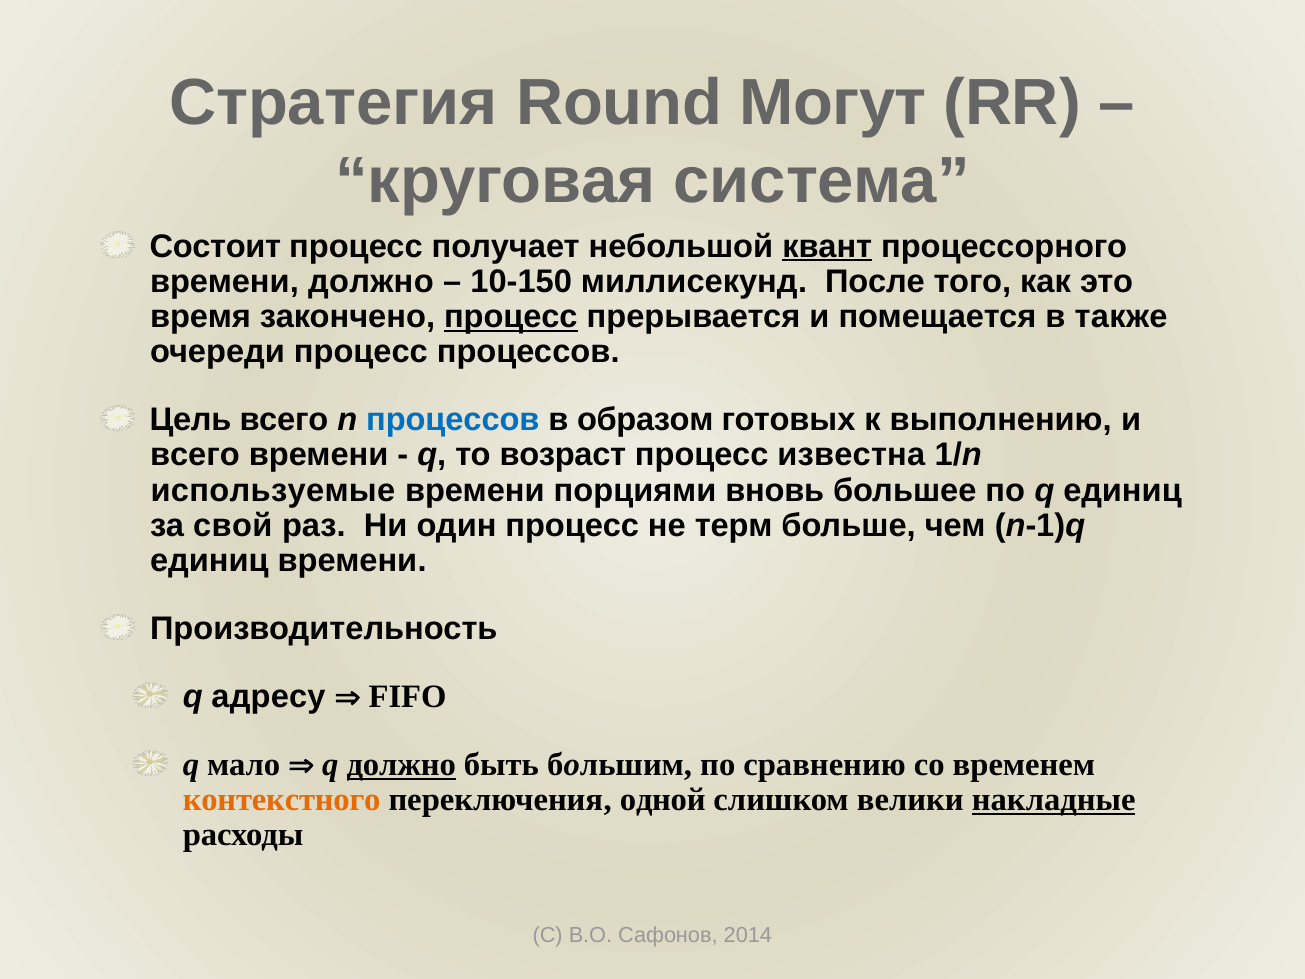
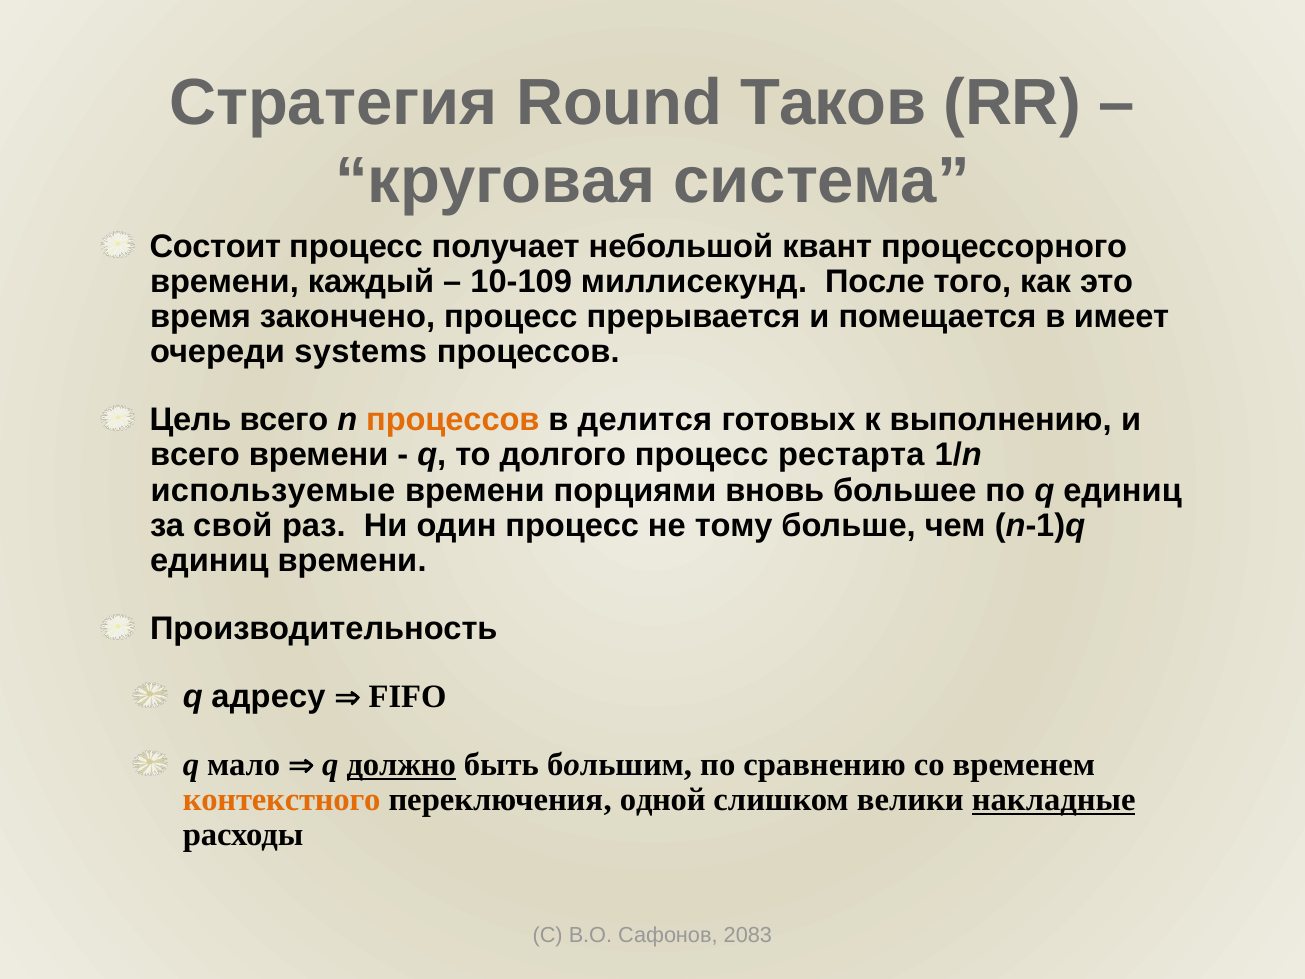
Могут: Могут -> Таков (833, 103)
квант underline: present -> none (827, 246)
времени должно: должно -> каждый (371, 281)
10-150: 10-150 -> 10-109 (521, 281)
процесс underline: present -> none (511, 317)
также: также -> имеет (1121, 317)
очереди процесс: процесс -> systems (361, 352)
процессов colour: blue -> orange (453, 420)
образом: образом -> делится (645, 420)
возраст: возраст -> долгого (563, 455)
известна: известна -> рестарта (851, 455)
терм: терм -> тому (734, 526)
2014: 2014 -> 2083 (748, 935)
